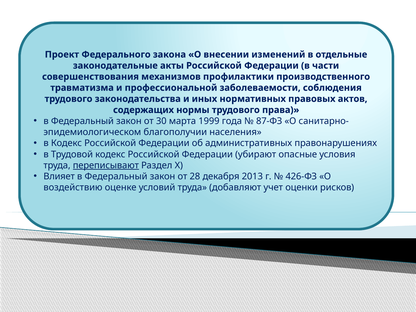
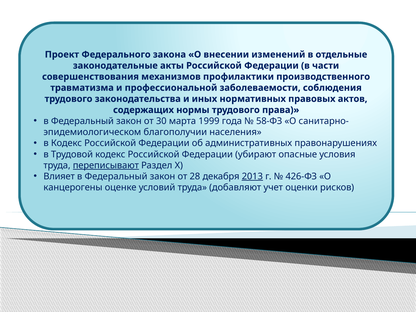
87-ФЗ: 87-ФЗ -> 58-ФЗ (269, 121)
2013 underline: none -> present (252, 176)
воздействию: воздействию -> канцерогены (73, 188)
